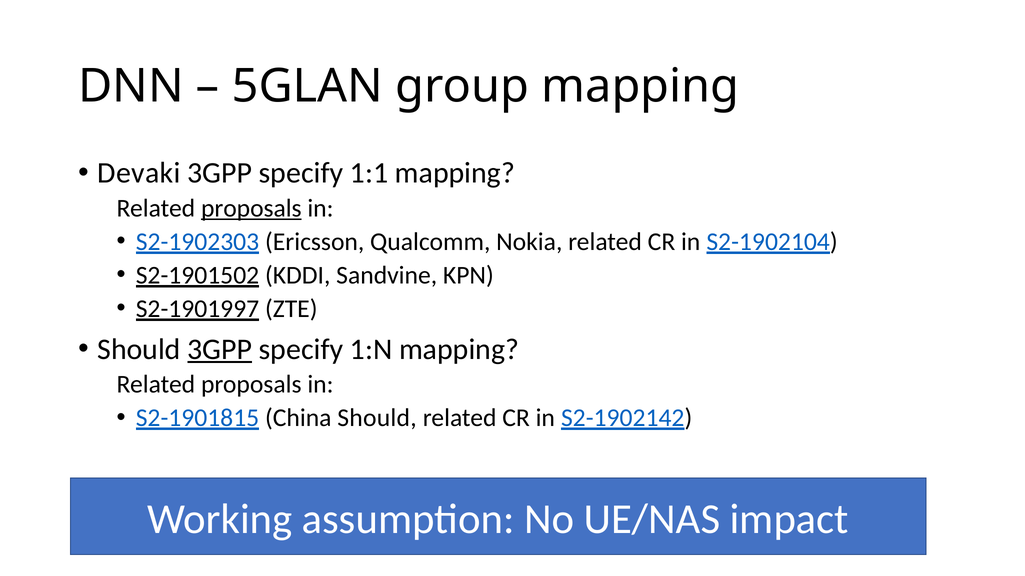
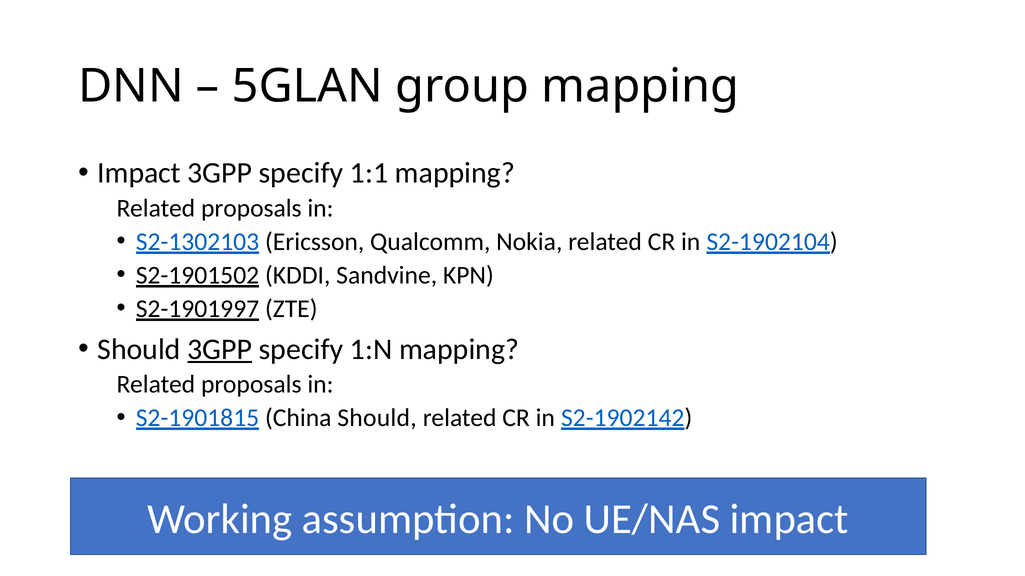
Devaki: Devaki -> Impact (139, 173)
proposals underline: present -> none (251, 209)
S2-1902303: S2-1902303 -> S2-1302103 (197, 242)
